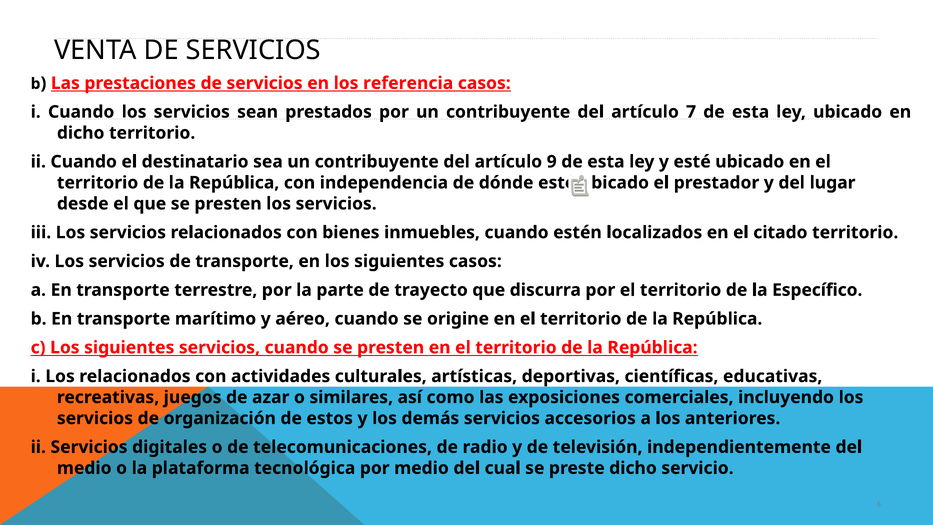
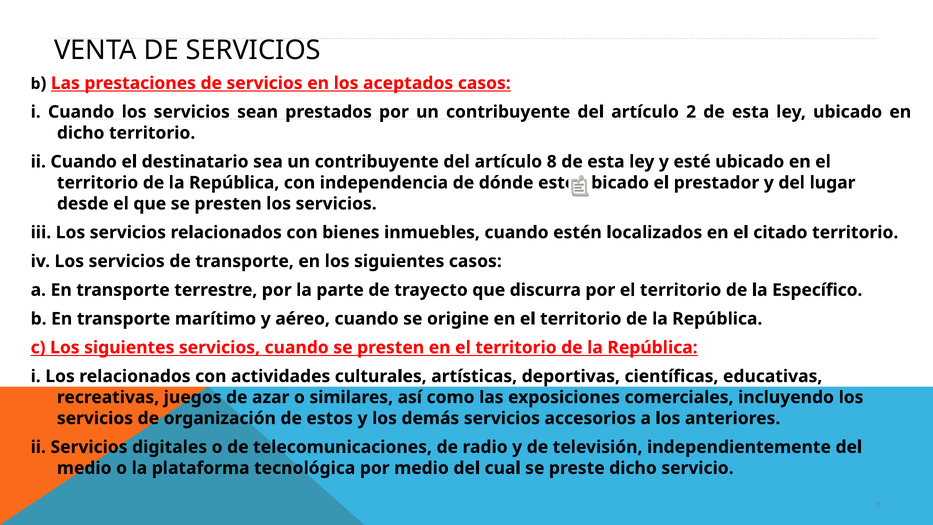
referencia: referencia -> aceptados (408, 83)
7: 7 -> 2 (691, 112)
9: 9 -> 8 (552, 162)
